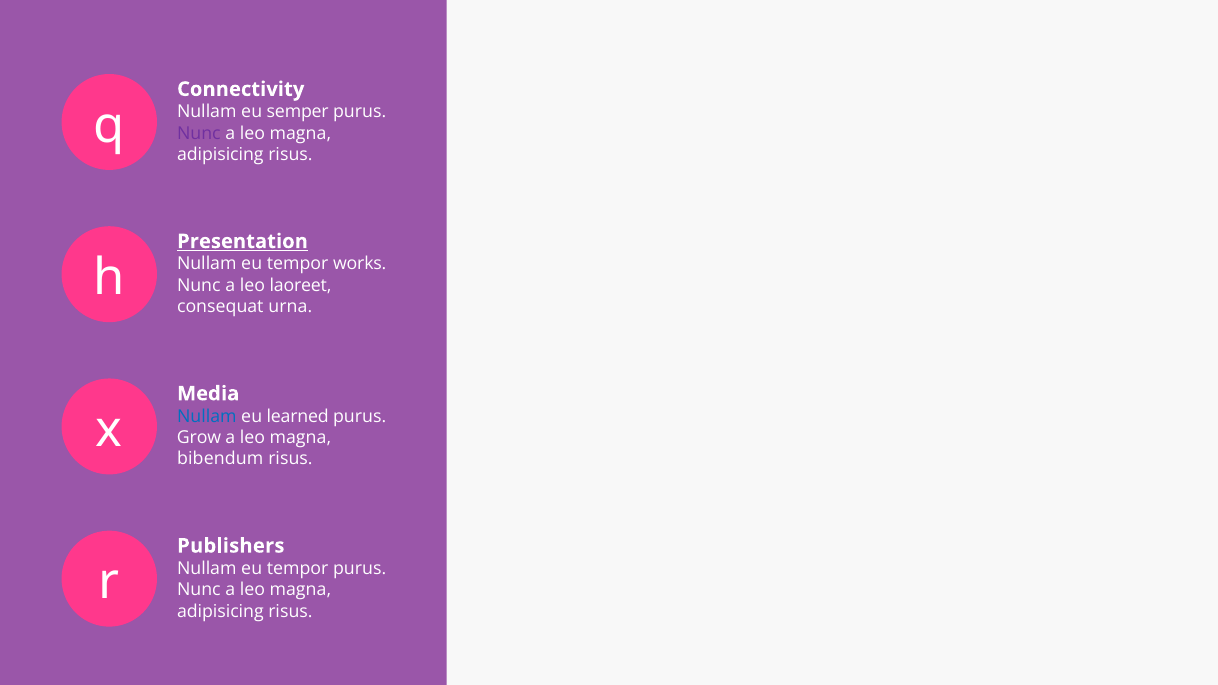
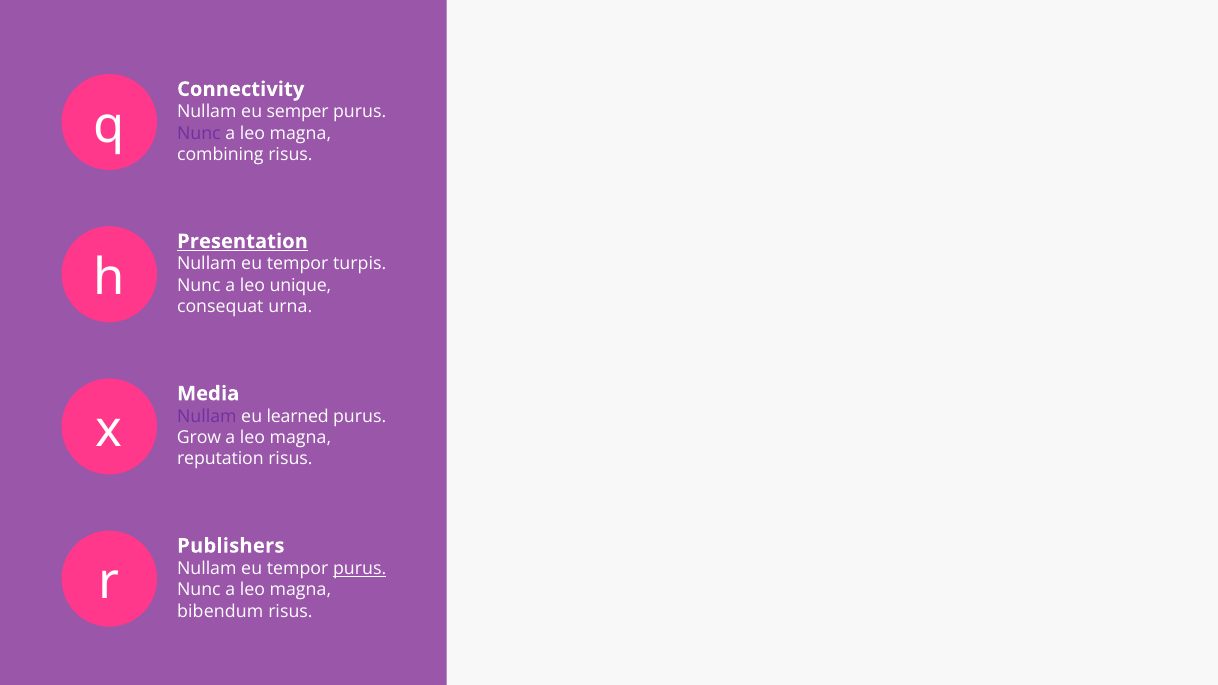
adipisicing: adipisicing -> combining (220, 155)
works: works -> turpis (360, 264)
laoreet: laoreet -> unique (300, 285)
Nullam colour: blue -> purple (207, 416)
bibendum: bibendum -> reputation (220, 459)
purus underline: none -> present (360, 569)
adipisicing: adipisicing -> bibendum (220, 611)
